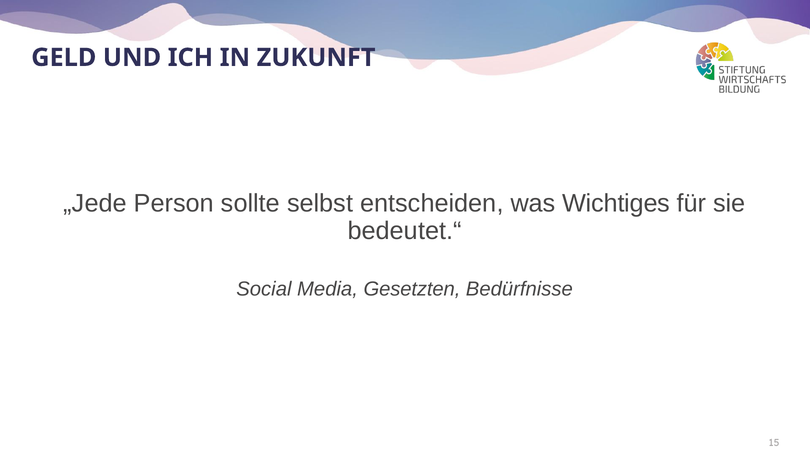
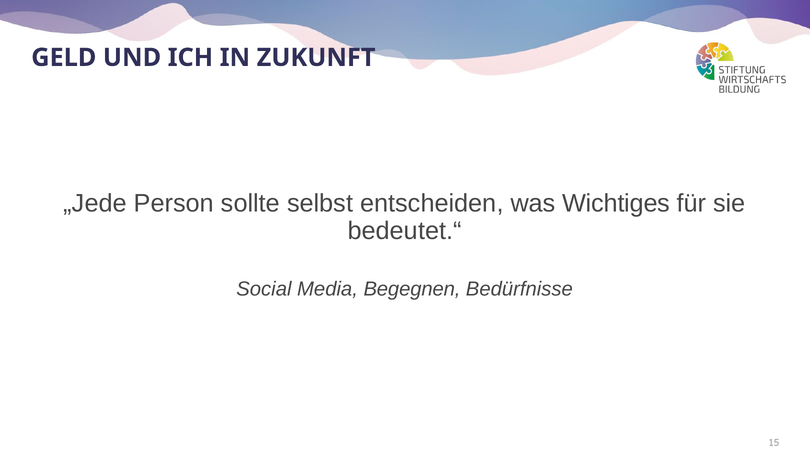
Gesetzten: Gesetzten -> Begegnen (412, 289)
